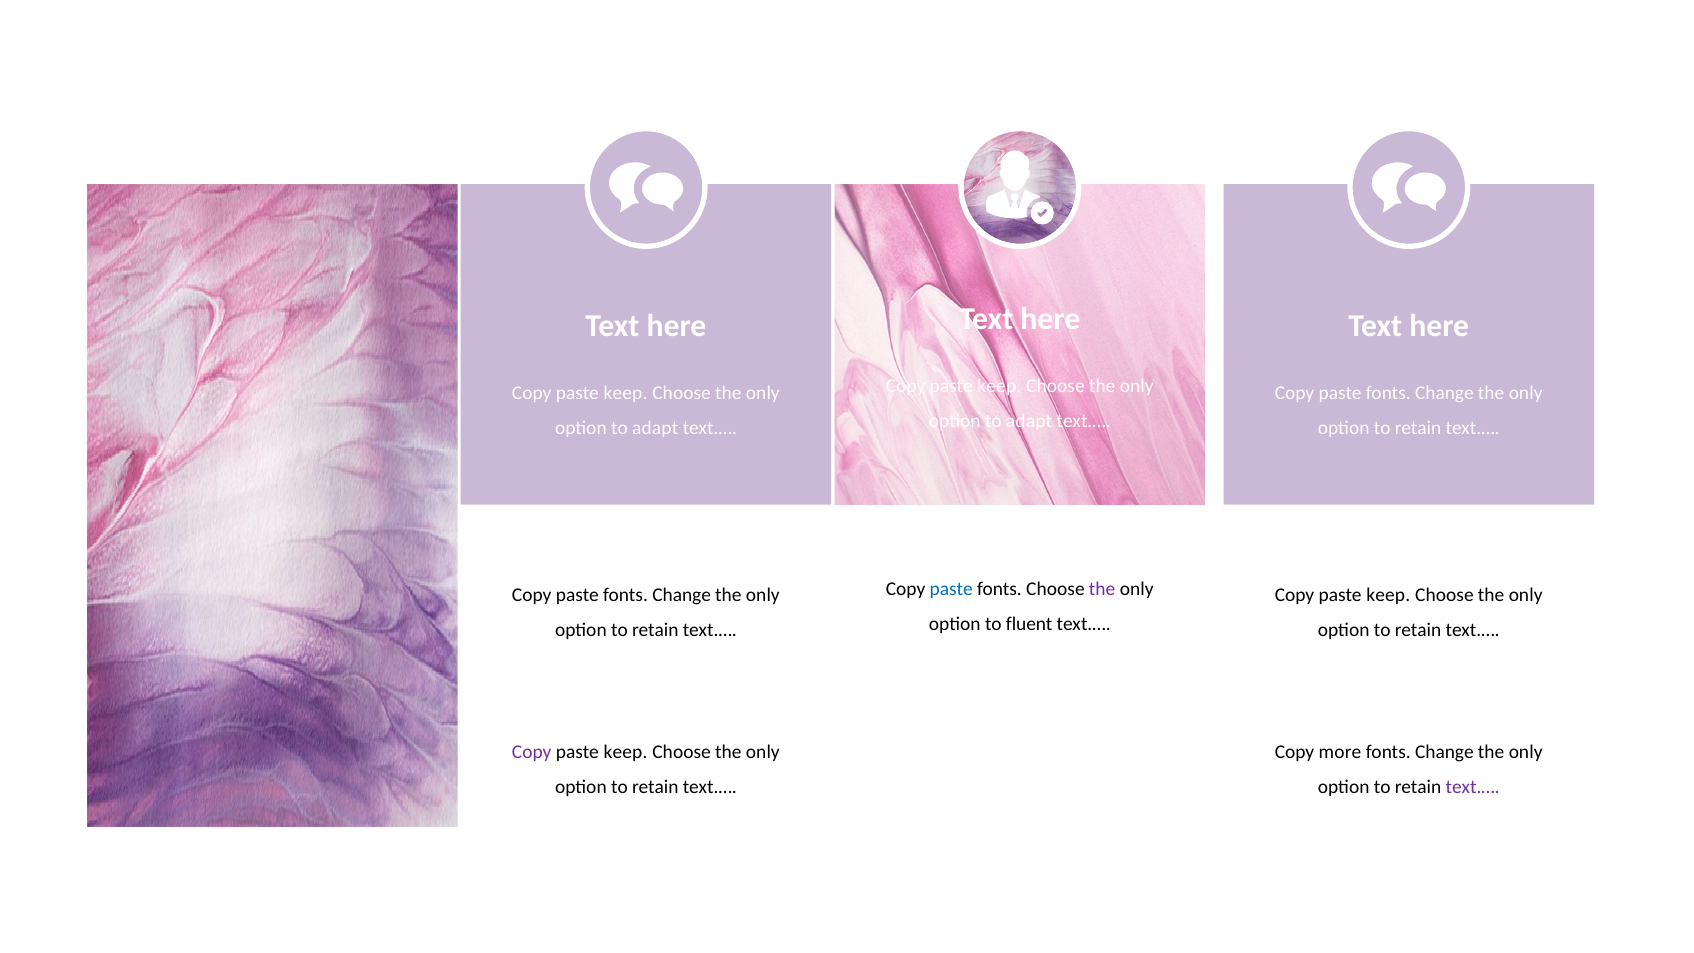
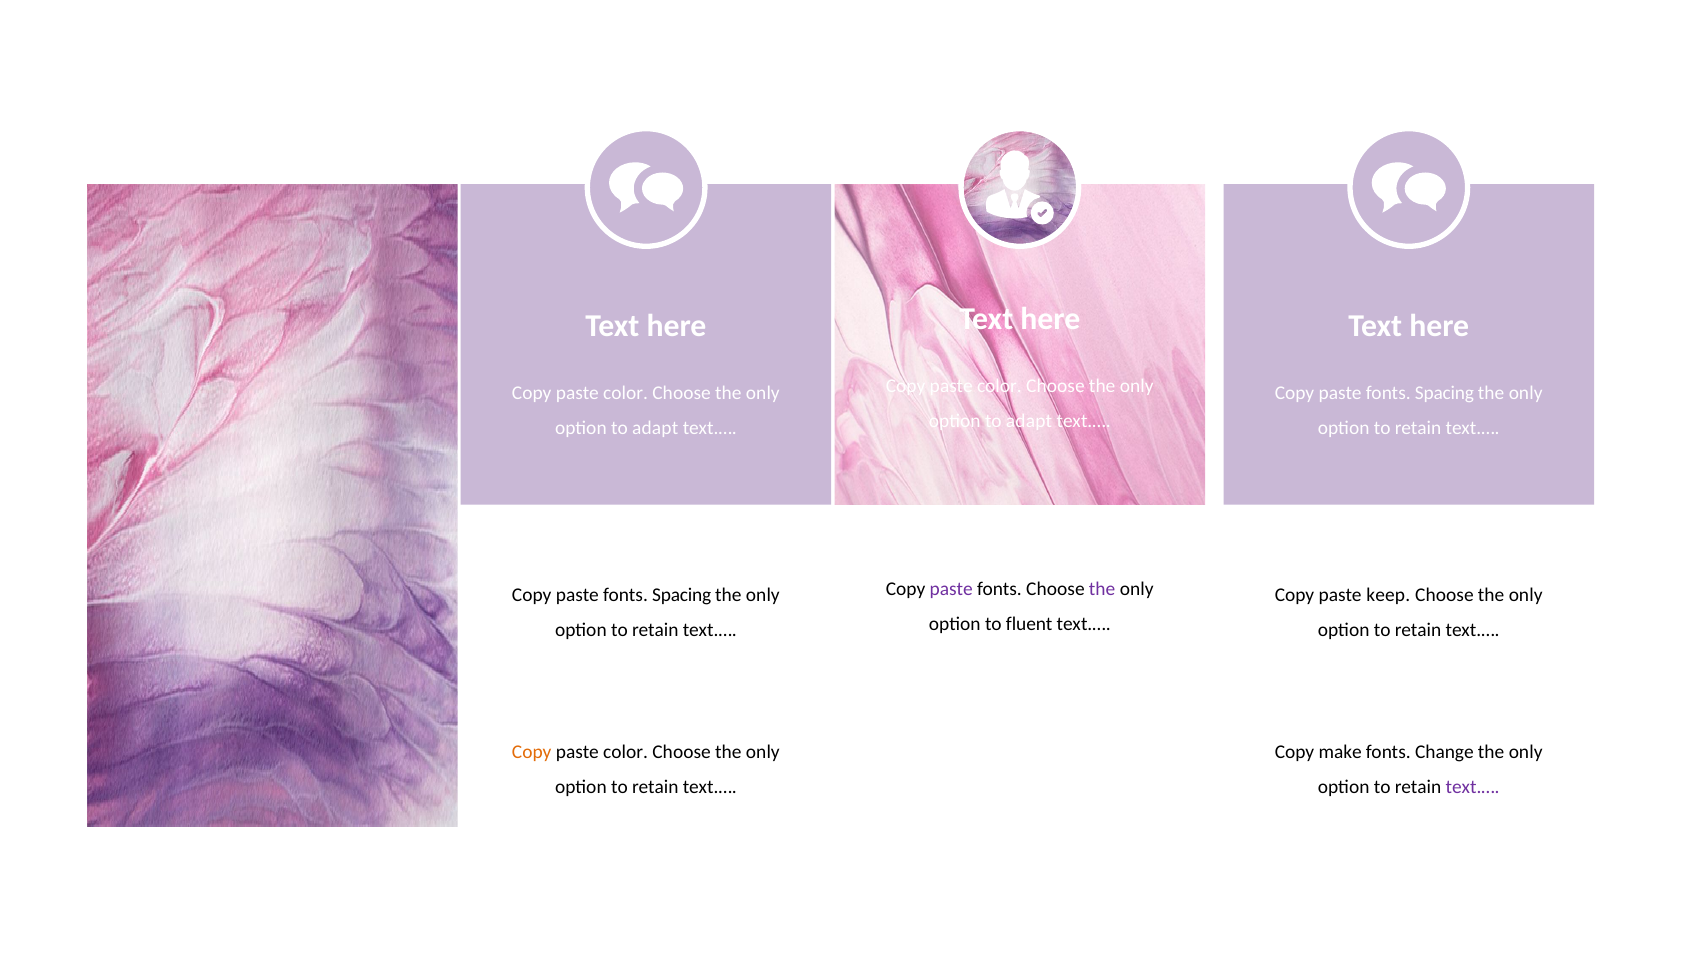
keep: keep -> color (999, 386)
keep: keep -> color (626, 393)
Change: Change -> Spacing (1445, 393)
paste colour: blue -> purple (951, 589)
Change: Change -> Spacing (682, 595)
Copy colour: purple -> orange (532, 752)
keep: keep -> color (626, 752)
more: more -> make (1340, 752)
